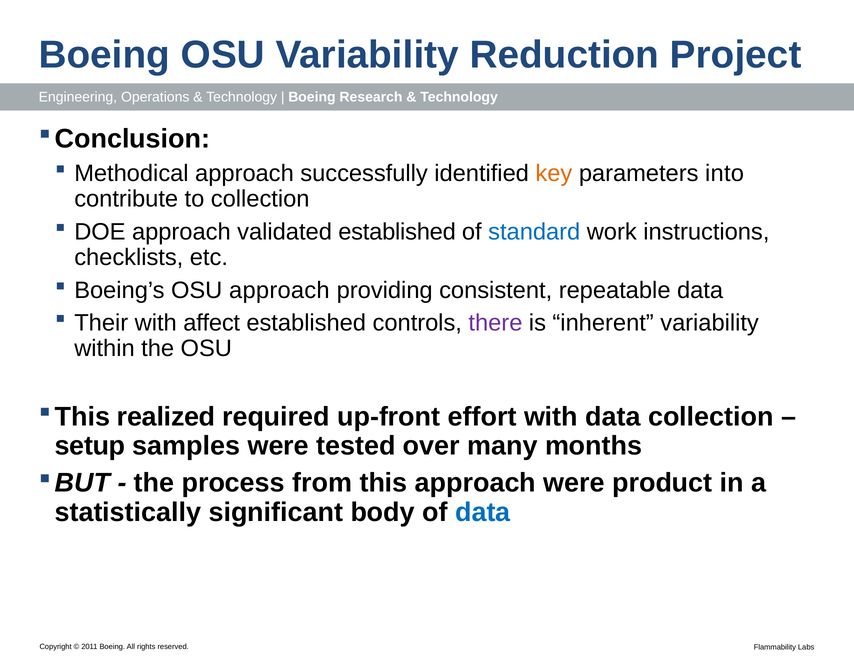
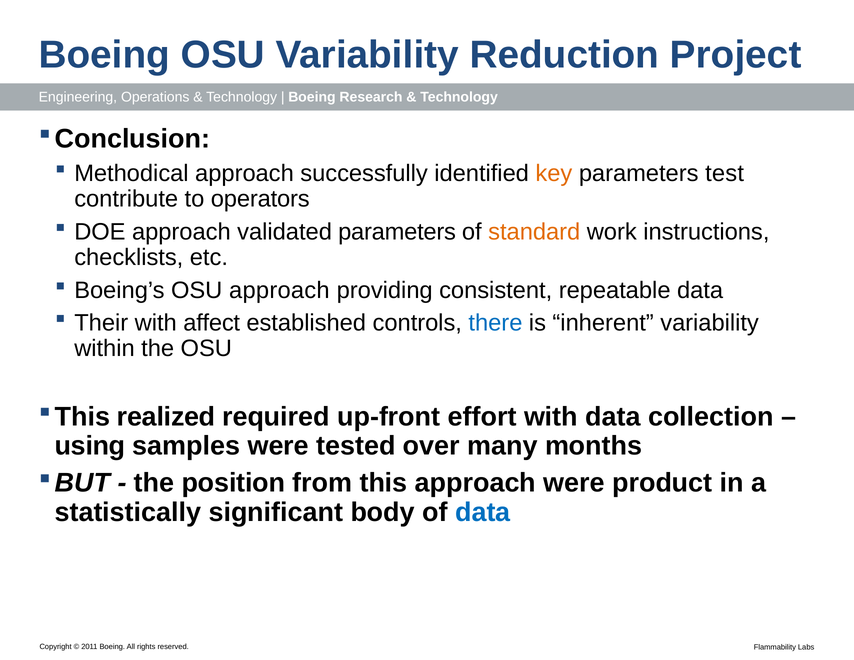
into: into -> test (725, 174)
to collection: collection -> operators (260, 199)
validated established: established -> parameters (397, 232)
standard colour: blue -> orange (534, 232)
there colour: purple -> blue (495, 323)
setup: setup -> using (90, 446)
process: process -> position (233, 483)
